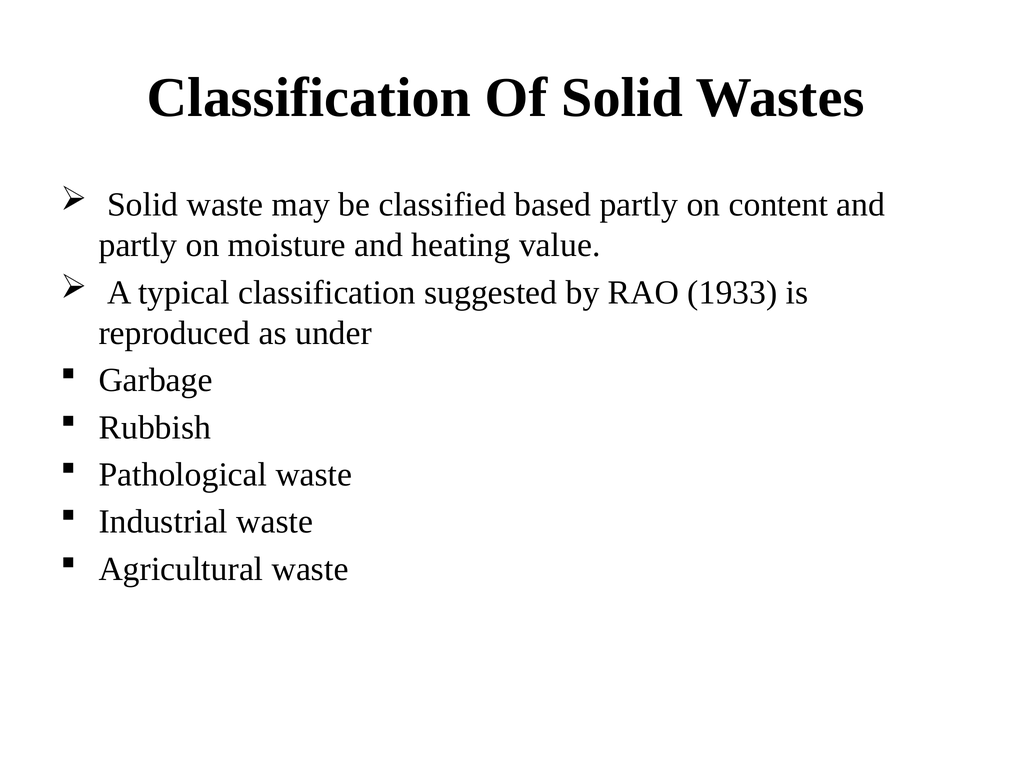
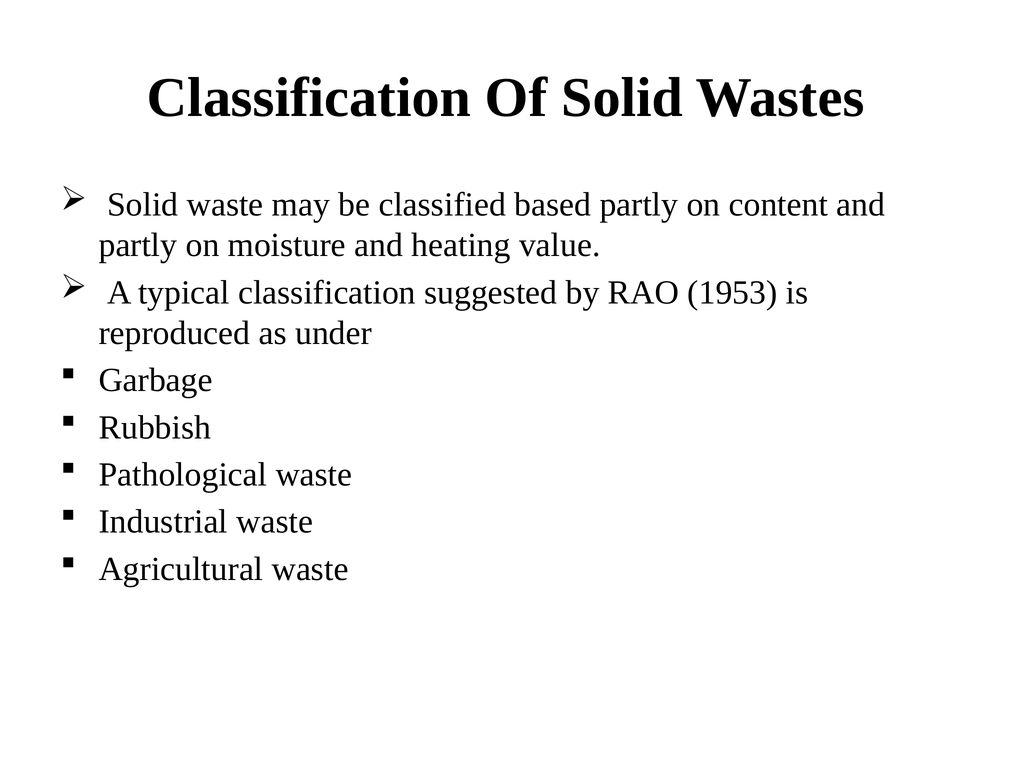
1933: 1933 -> 1953 (732, 292)
